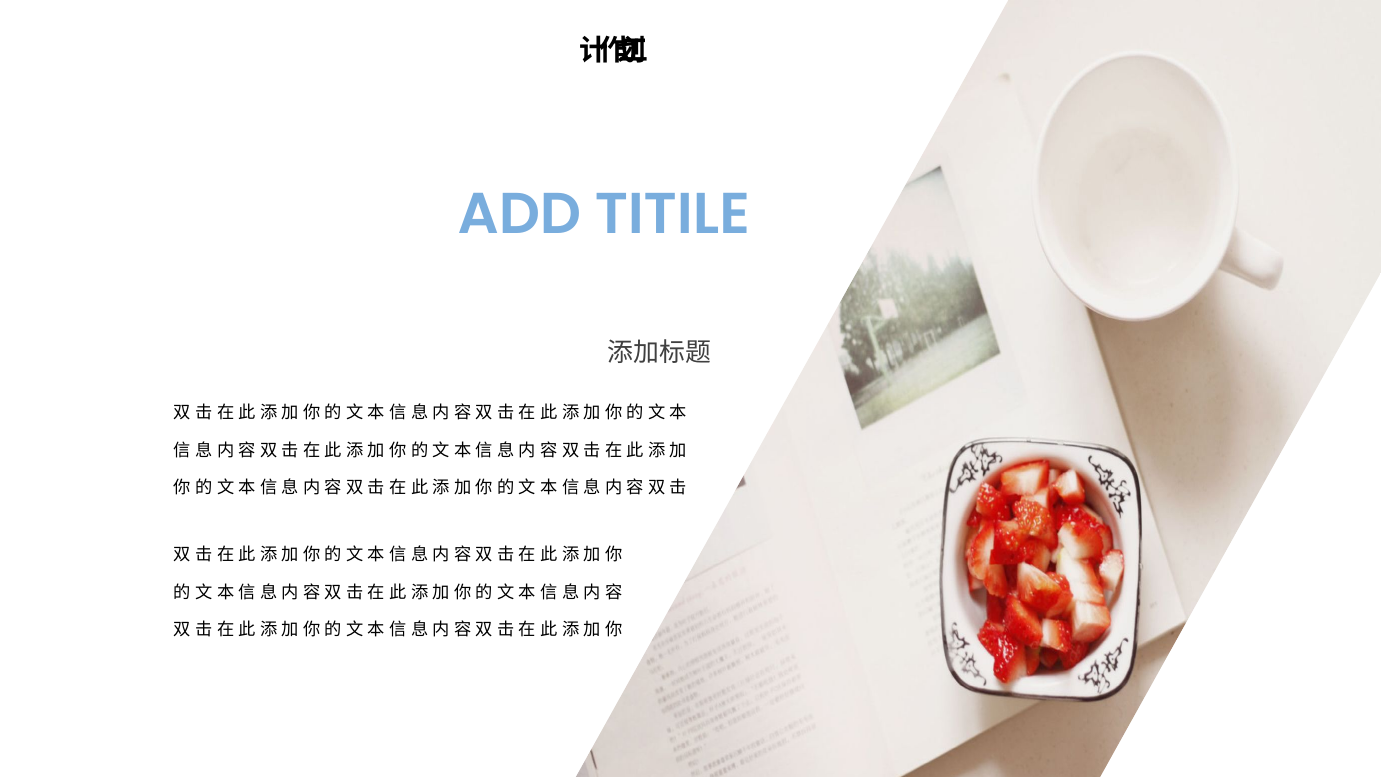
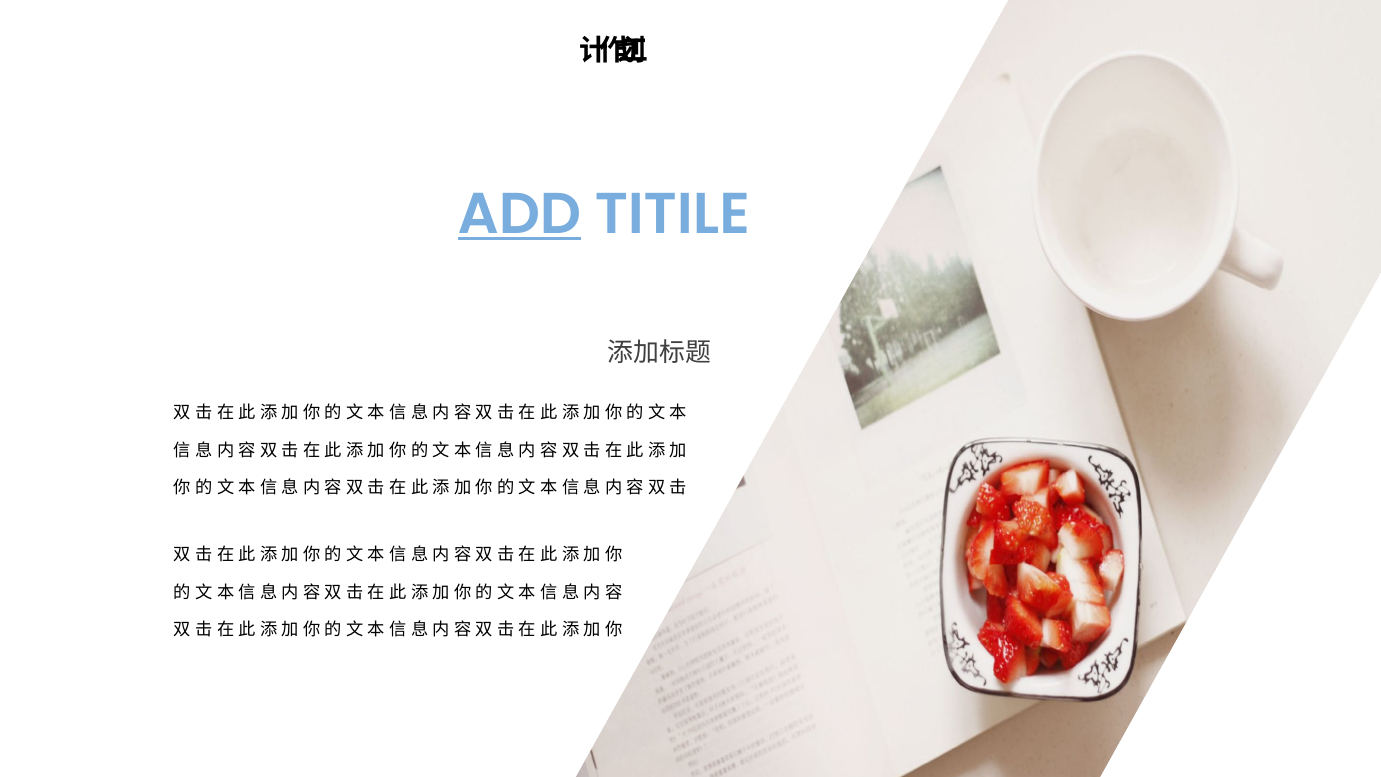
ADD underline: none -> present (519, 214)
